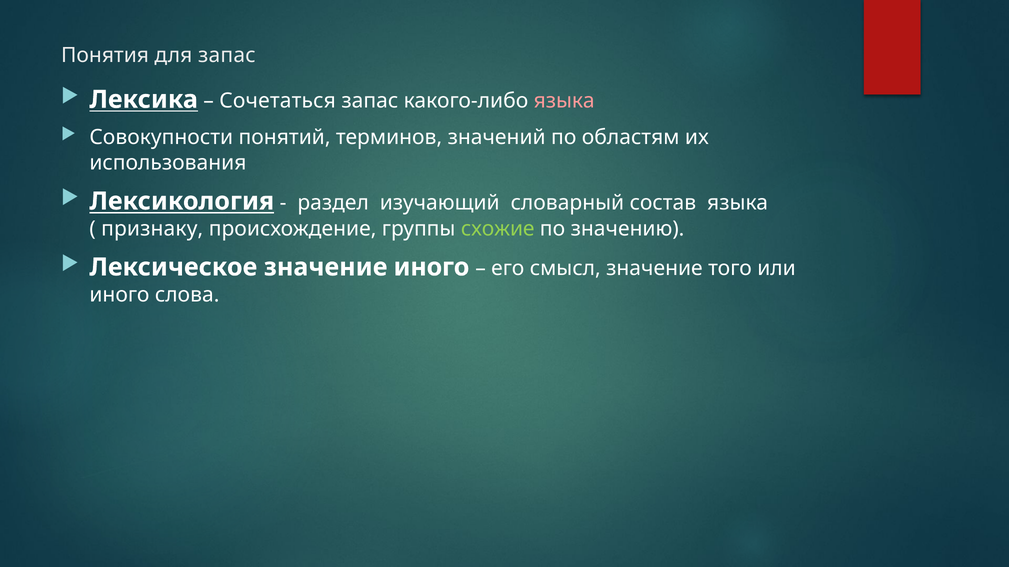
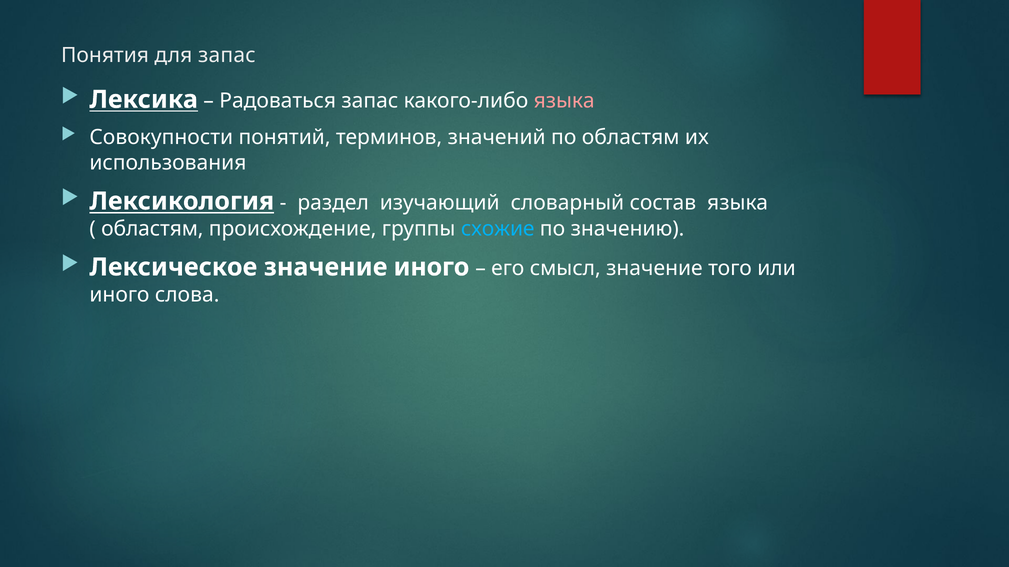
Сочетаться: Сочетаться -> Радоваться (278, 101)
признаку: признаку -> областям (152, 229)
схожие colour: light green -> light blue (498, 229)
